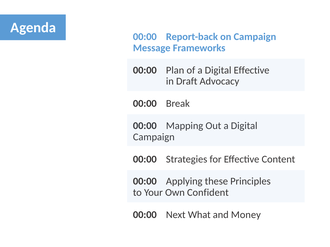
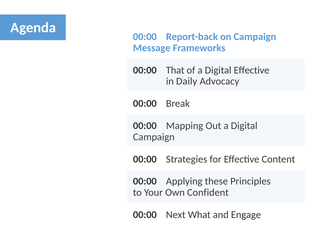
Plan: Plan -> That (175, 70)
Draft: Draft -> Daily (187, 81)
Money: Money -> Engage (246, 215)
